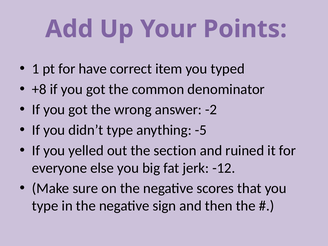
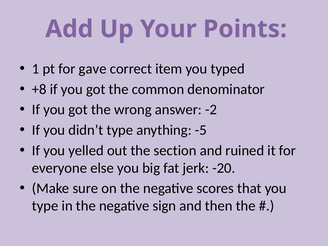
have: have -> gave (93, 69)
-12: -12 -> -20 (224, 168)
